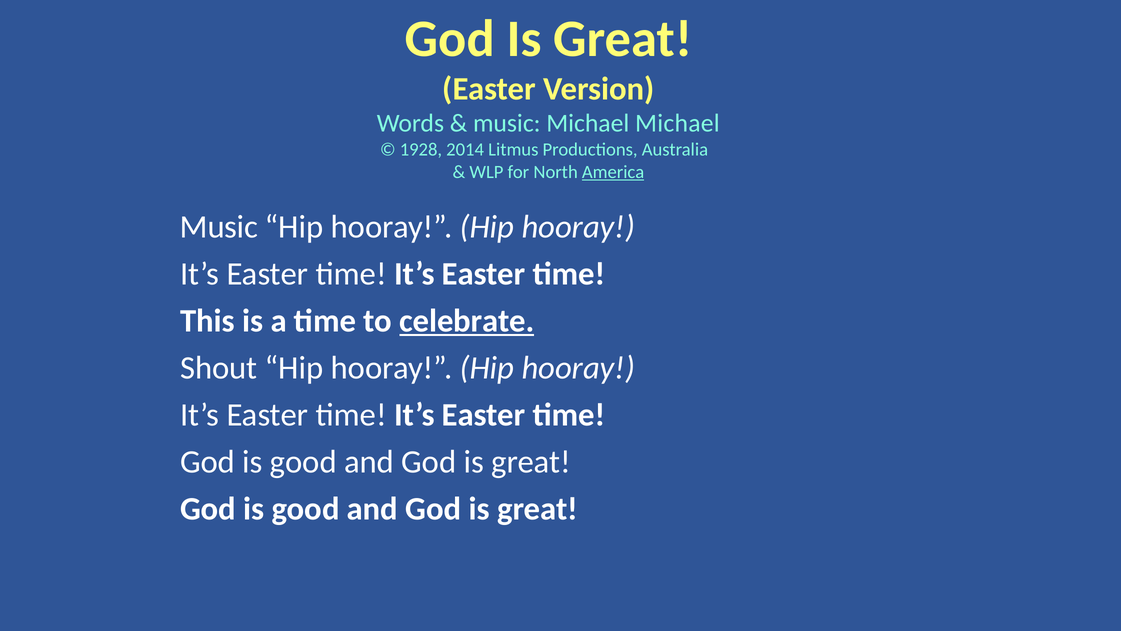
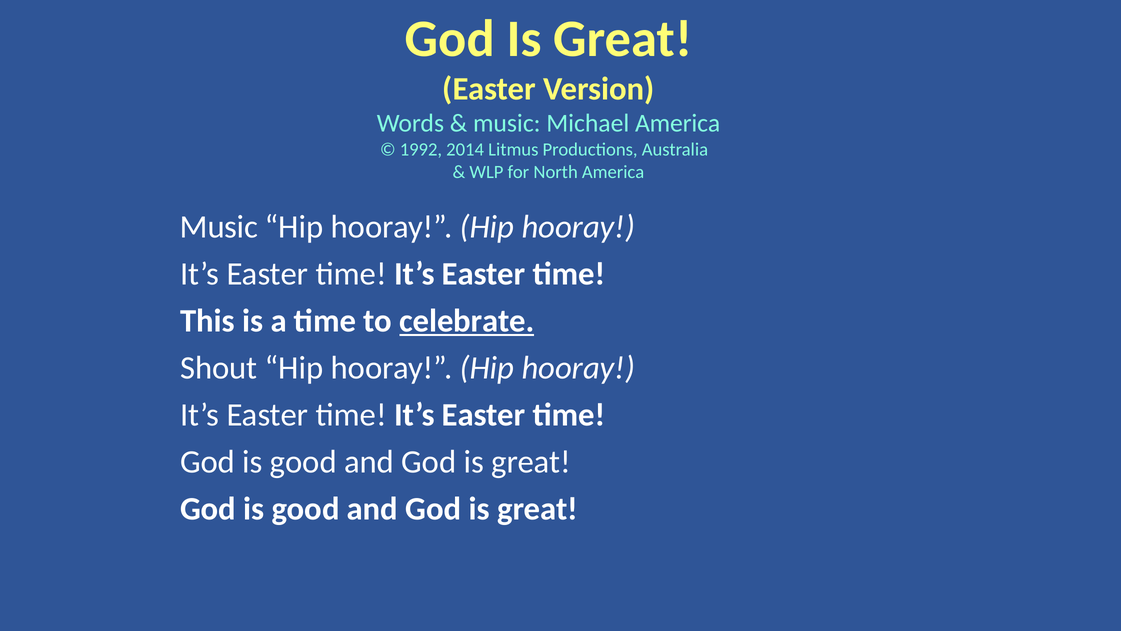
Michael Michael: Michael -> America (678, 123)
1928: 1928 -> 1992 (421, 149)
America underline: present -> none (613, 172)
